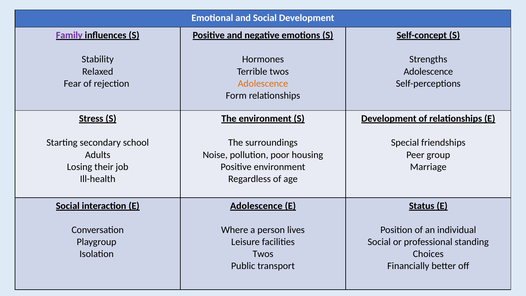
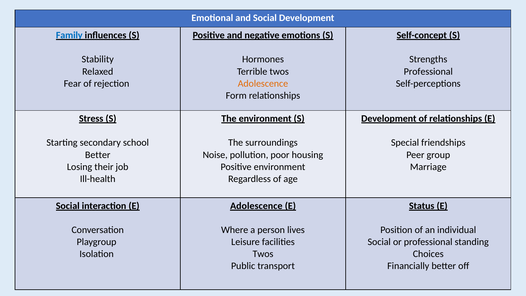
Family colour: purple -> blue (69, 35)
Adolescence: Adolescence -> Professional (428, 71)
Adults: Adults -> Better (98, 155)
